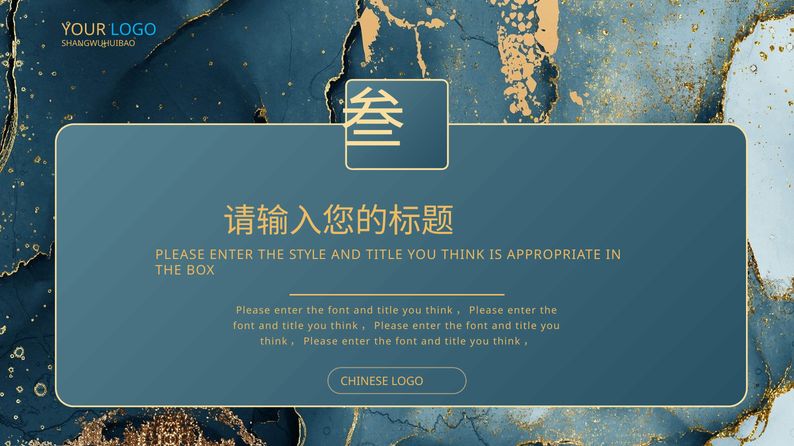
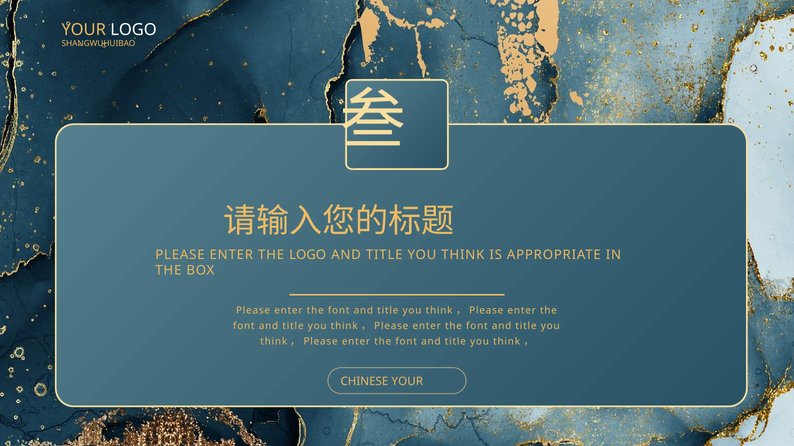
LOGO colour: light blue -> white (133, 30)
THE STYLE: STYLE -> LOGO (308, 255)
CHINESE LOGO: LOGO -> YOUR (407, 382)
